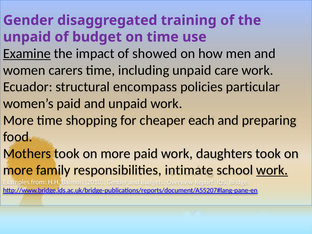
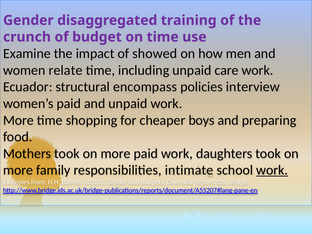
unpaid: unpaid -> crunch (27, 37)
Examine underline: present -> none (27, 54)
carers: carers -> relate (66, 70)
particular: particular -> interview (253, 87)
each: each -> boys (202, 120)
